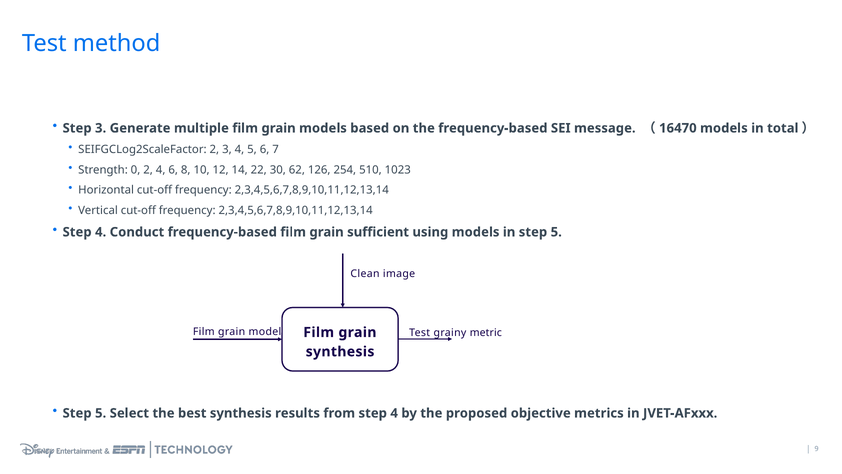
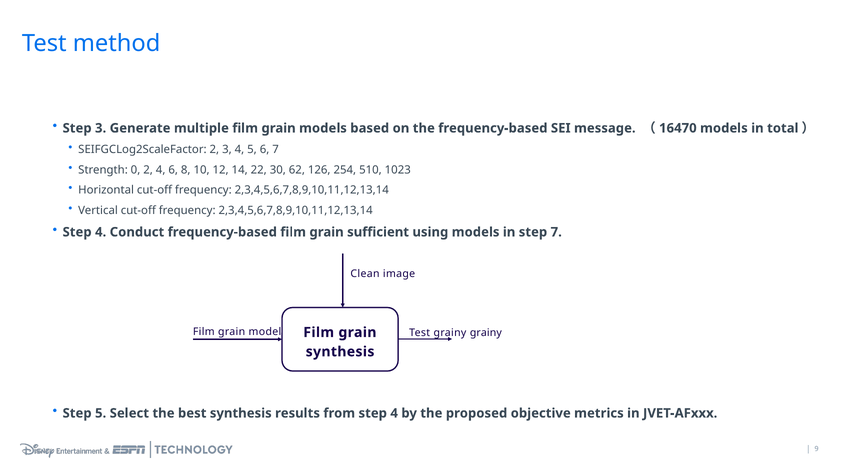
in step 5: 5 -> 7 (556, 232)
grainy metric: metric -> grainy (486, 332)
